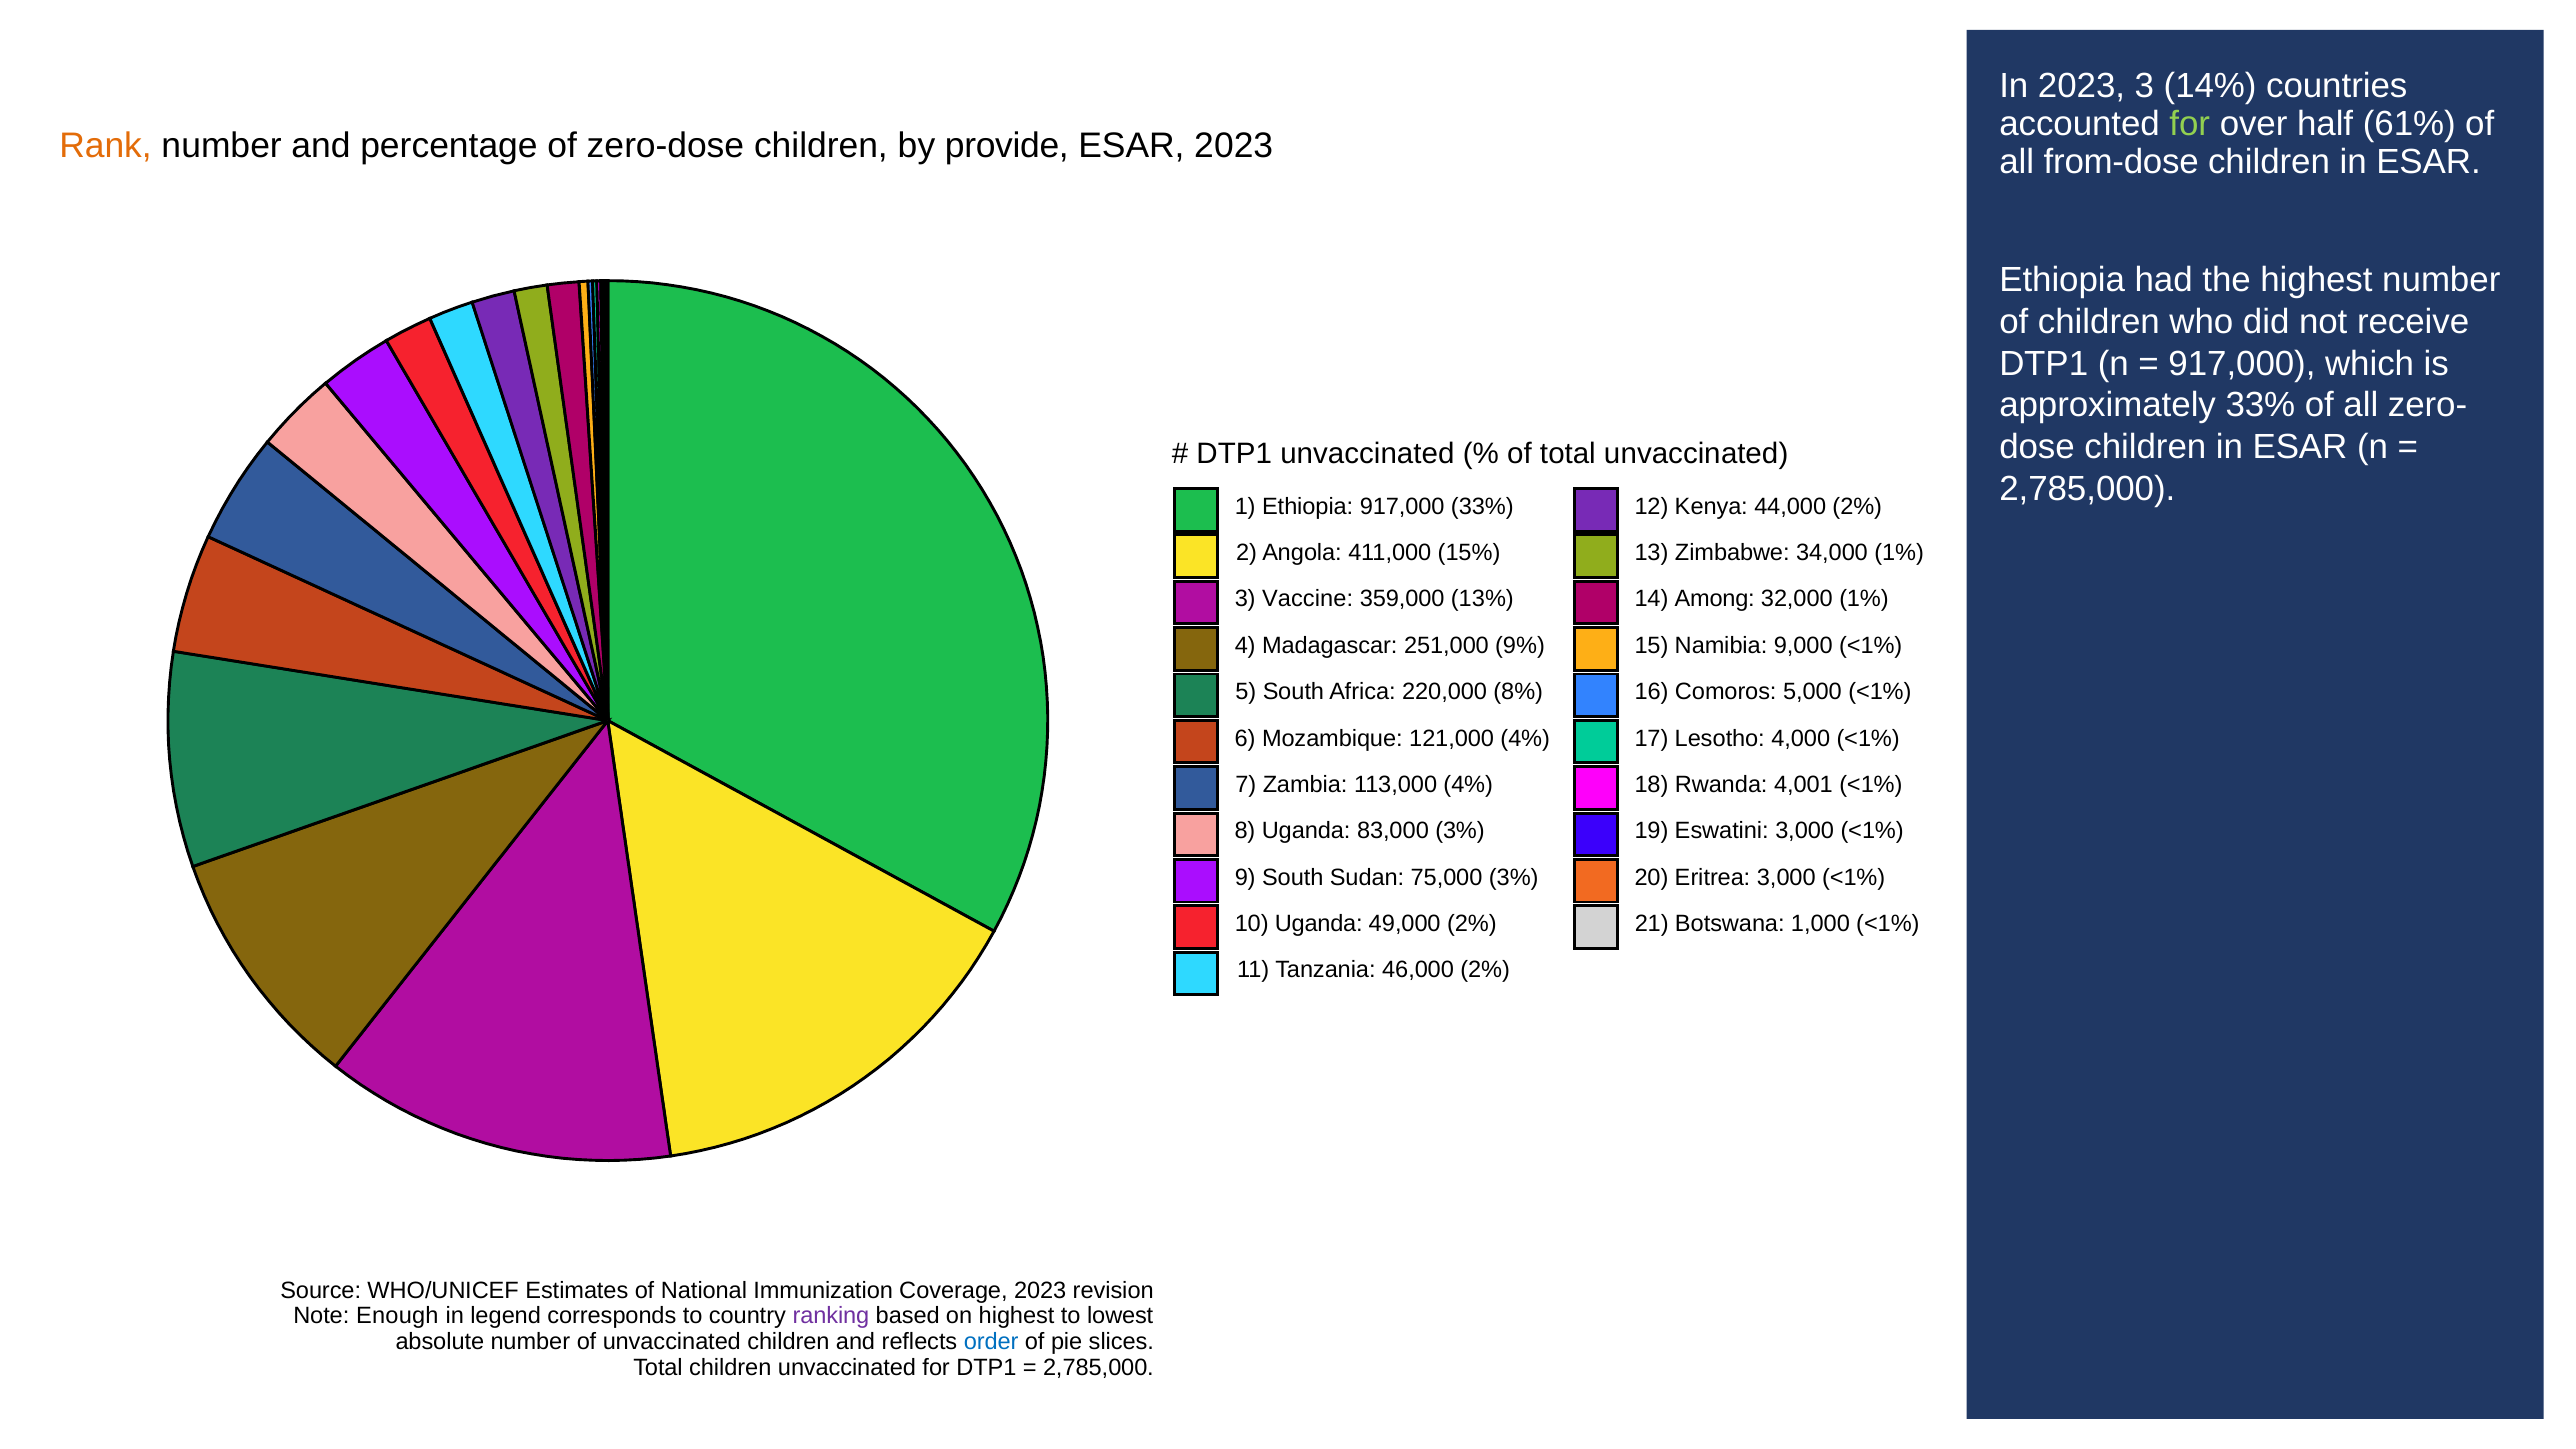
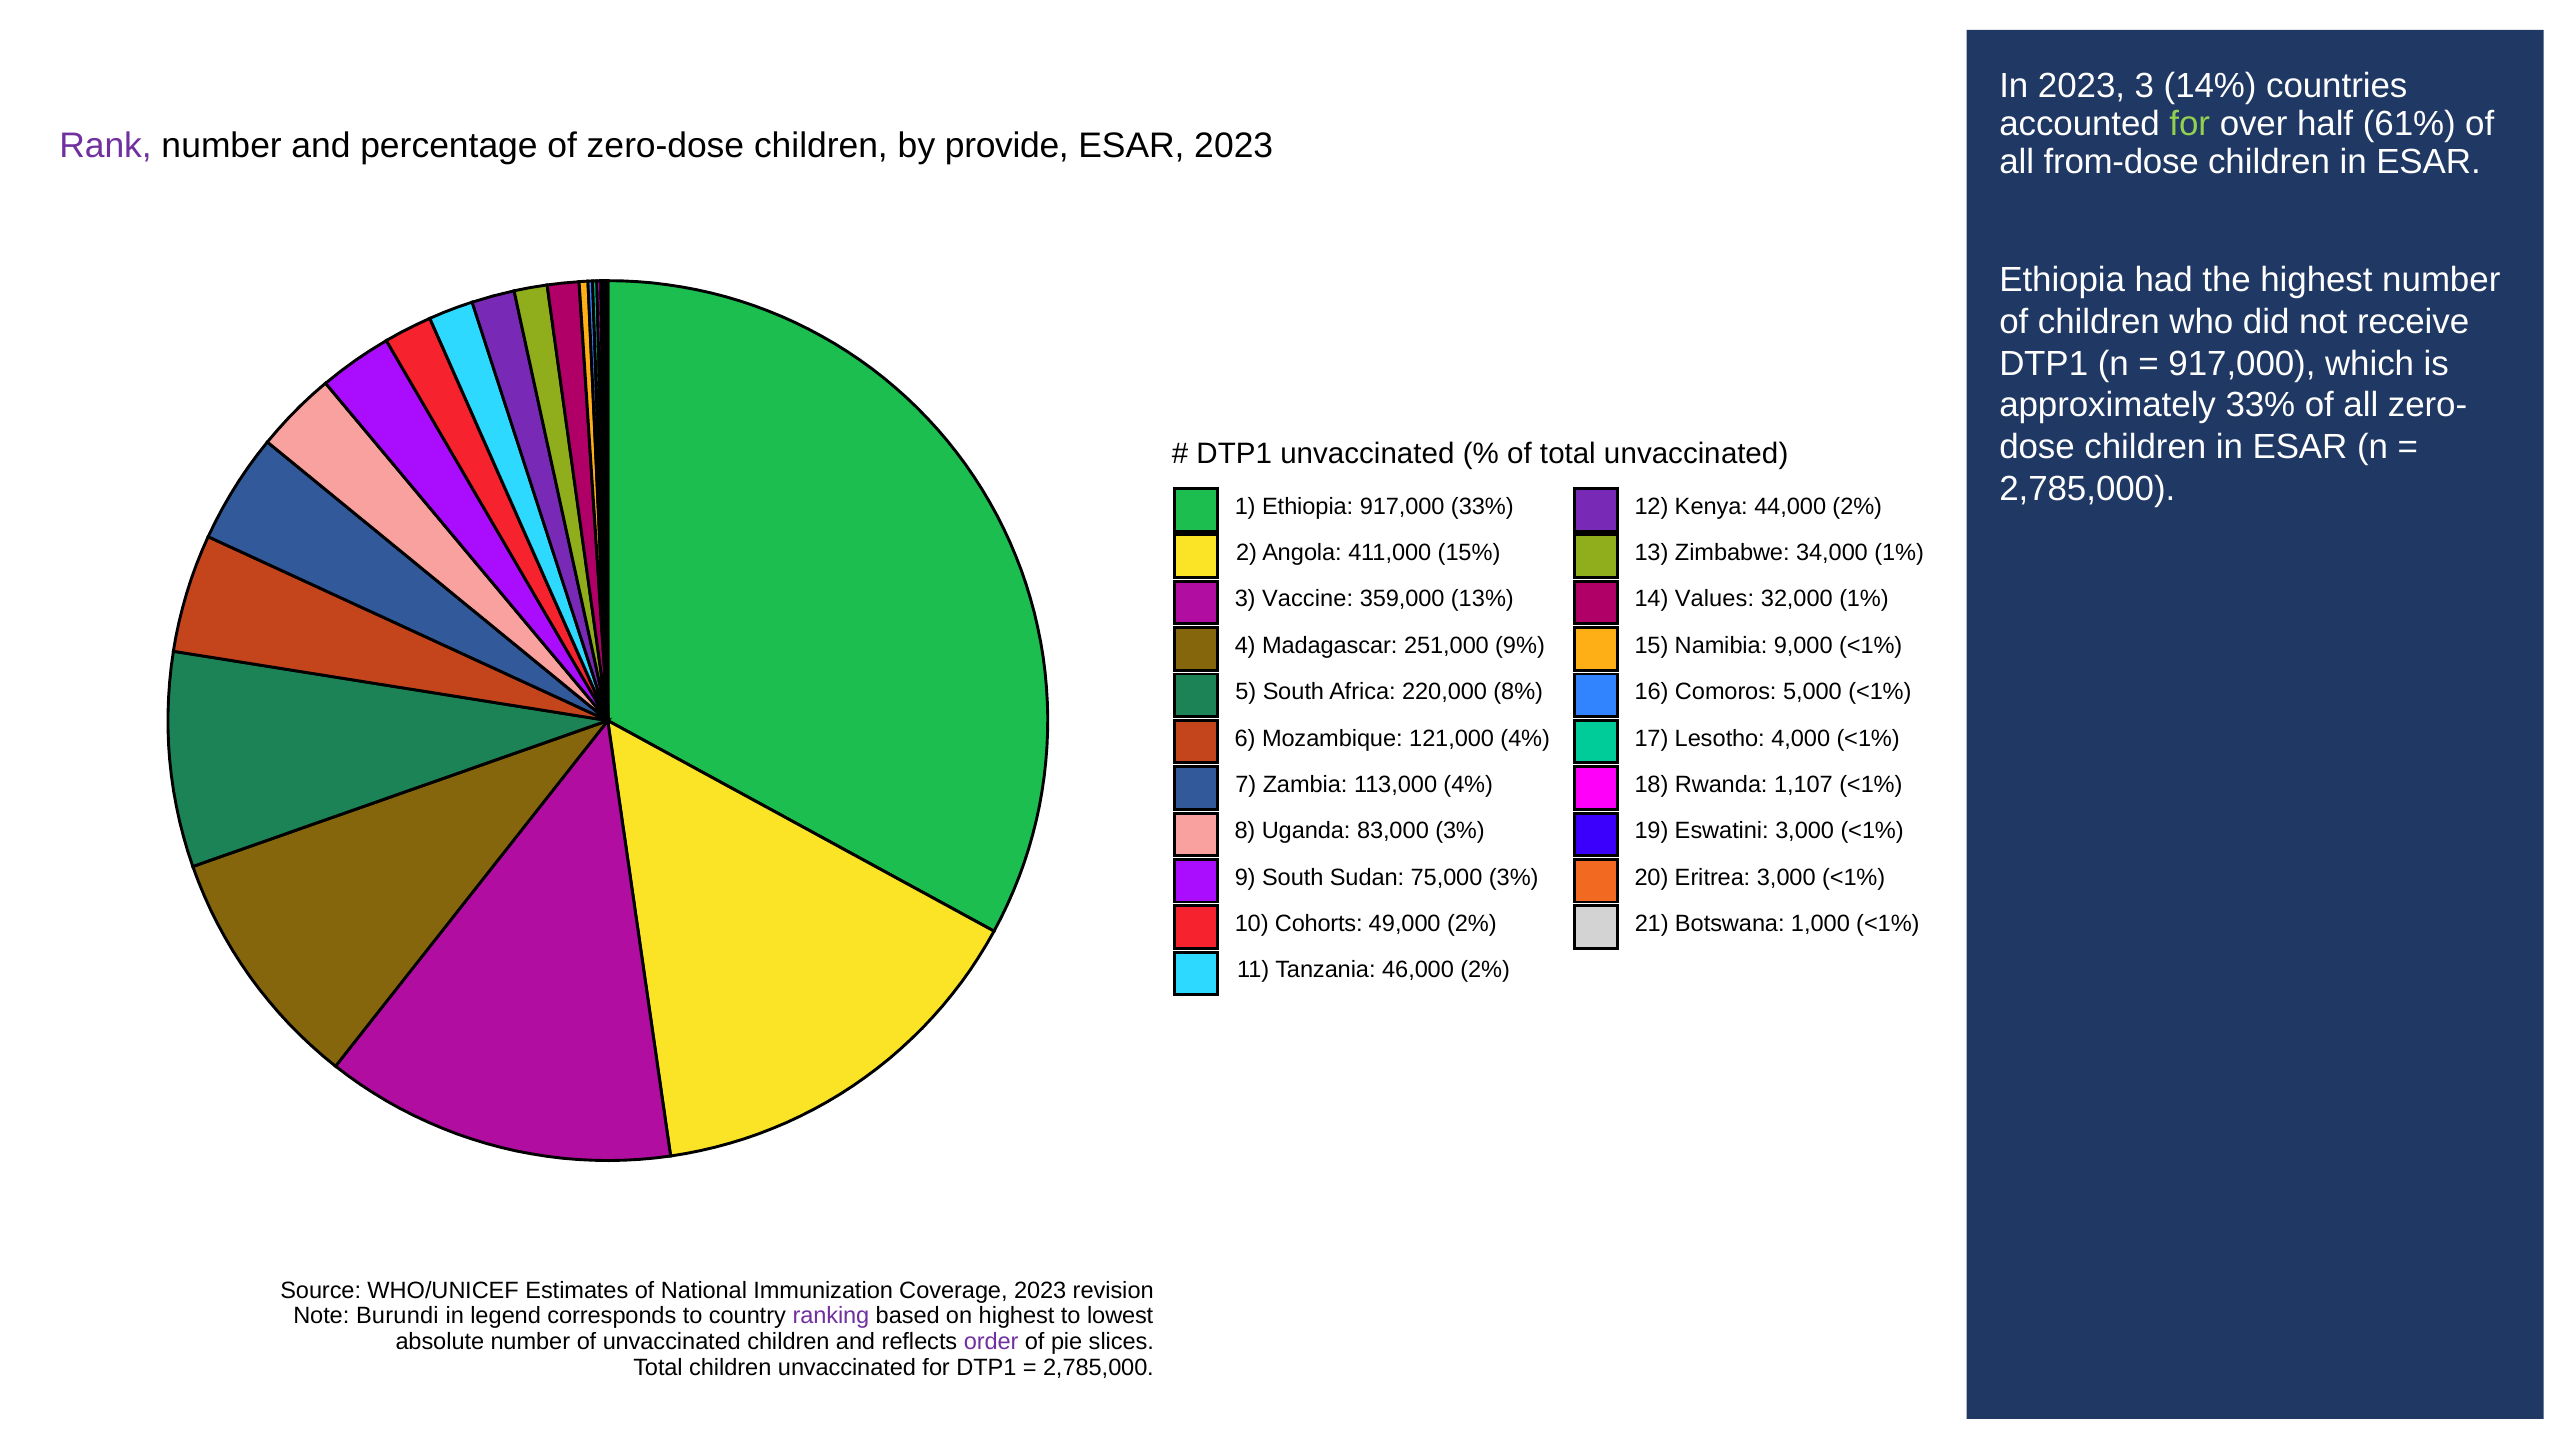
Rank colour: orange -> purple (106, 146)
Among: Among -> Values (1714, 599)
4,001: 4,001 -> 1,107 (1803, 785)
10 Uganda: Uganda -> Cohorts (1319, 924)
Enough: Enough -> Burundi (397, 1316)
order colour: blue -> purple (991, 1341)
